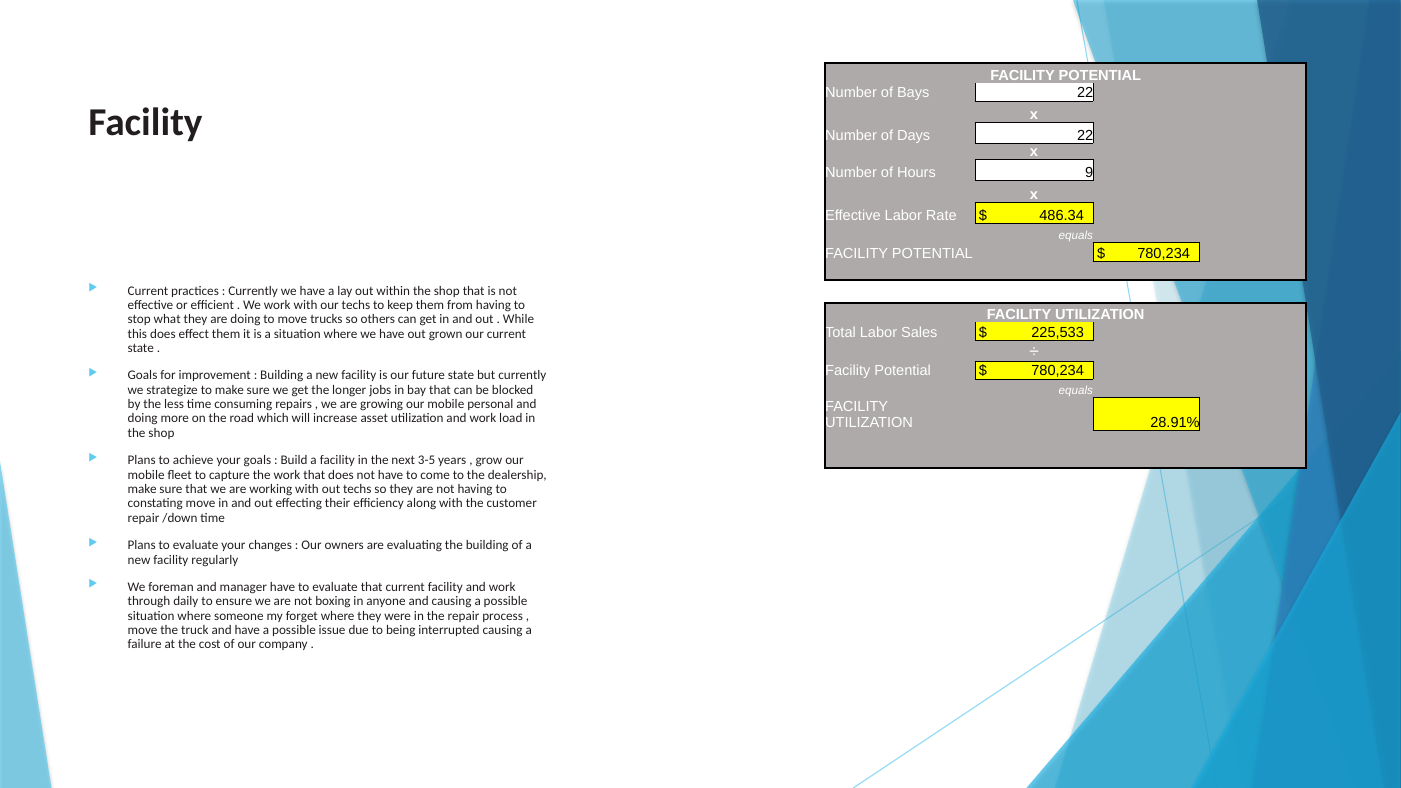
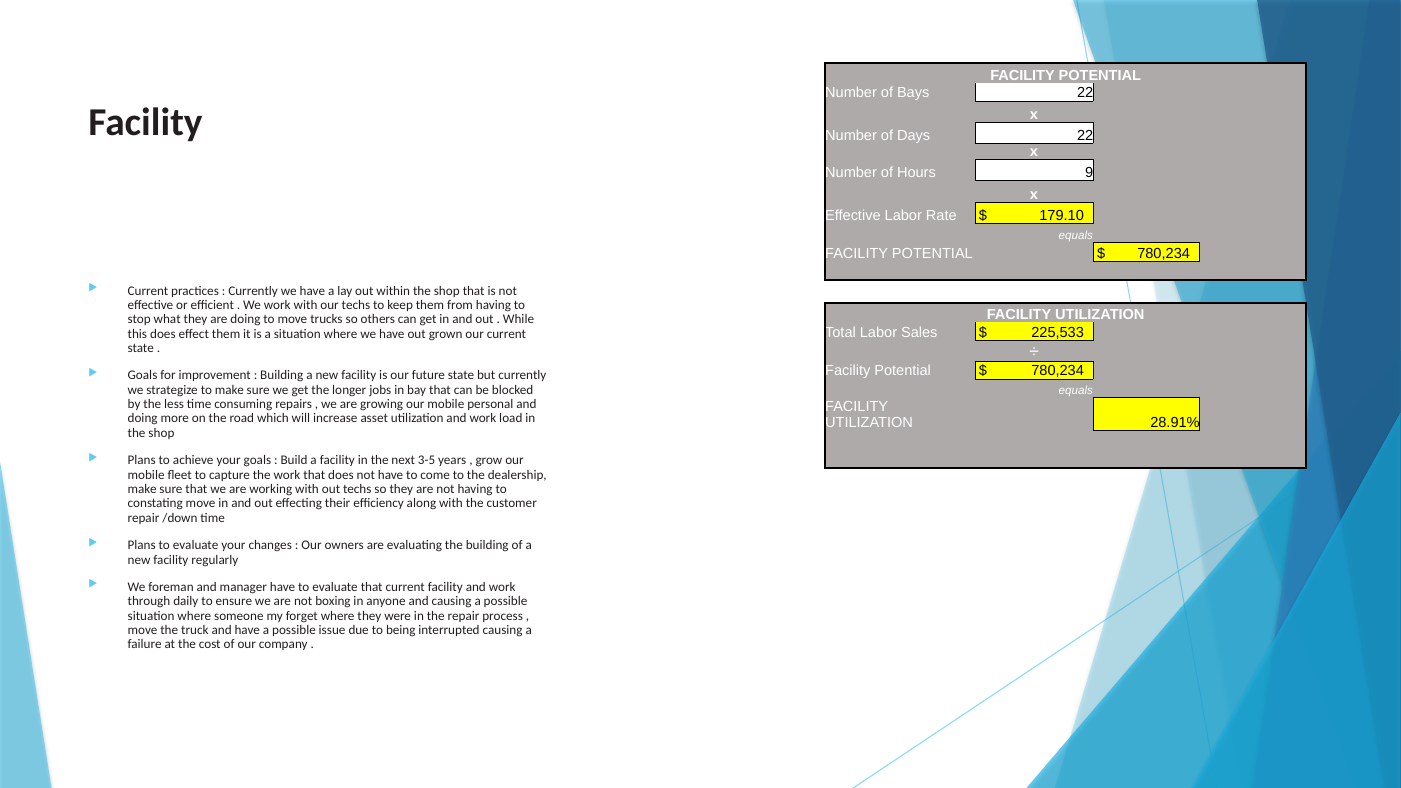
486.34: 486.34 -> 179.10 (1062, 216)
